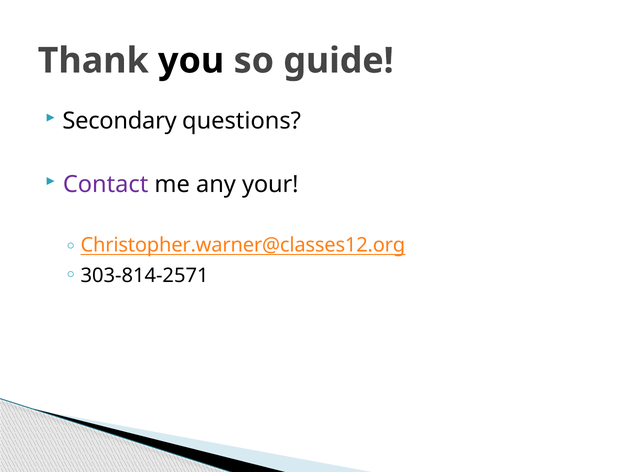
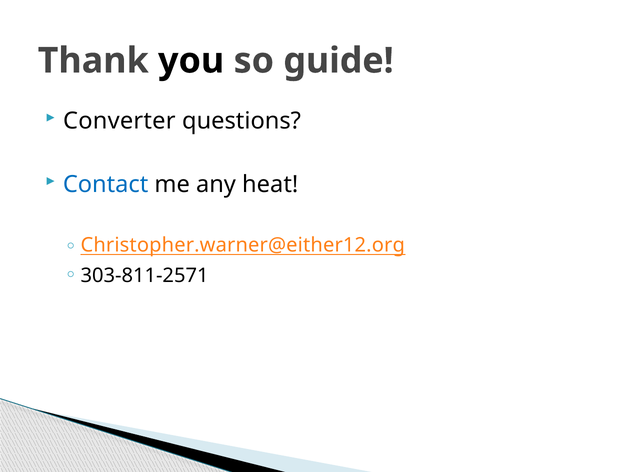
Secondary: Secondary -> Converter (119, 121)
Contact colour: purple -> blue (106, 185)
your: your -> heat (270, 185)
Christopher.warner@classes12.org: Christopher.warner@classes12.org -> Christopher.warner@either12.org (243, 245)
303-814-2571: 303-814-2571 -> 303-811-2571 (145, 276)
